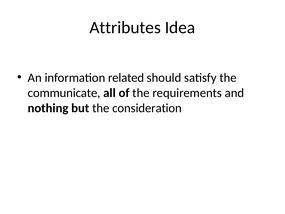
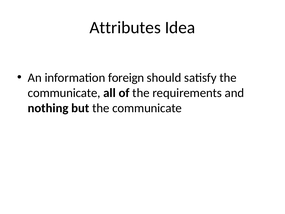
related: related -> foreign (126, 78)
but the consideration: consideration -> communicate (147, 108)
